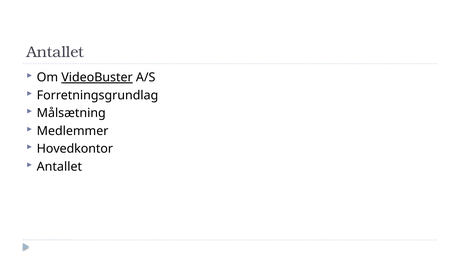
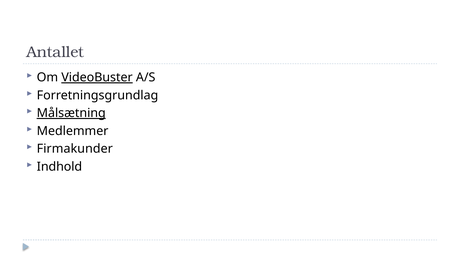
Målsætning underline: none -> present (71, 113)
Hovedkontor: Hovedkontor -> Firmakunder (75, 149)
Antallet: Antallet -> Indhold (59, 167)
